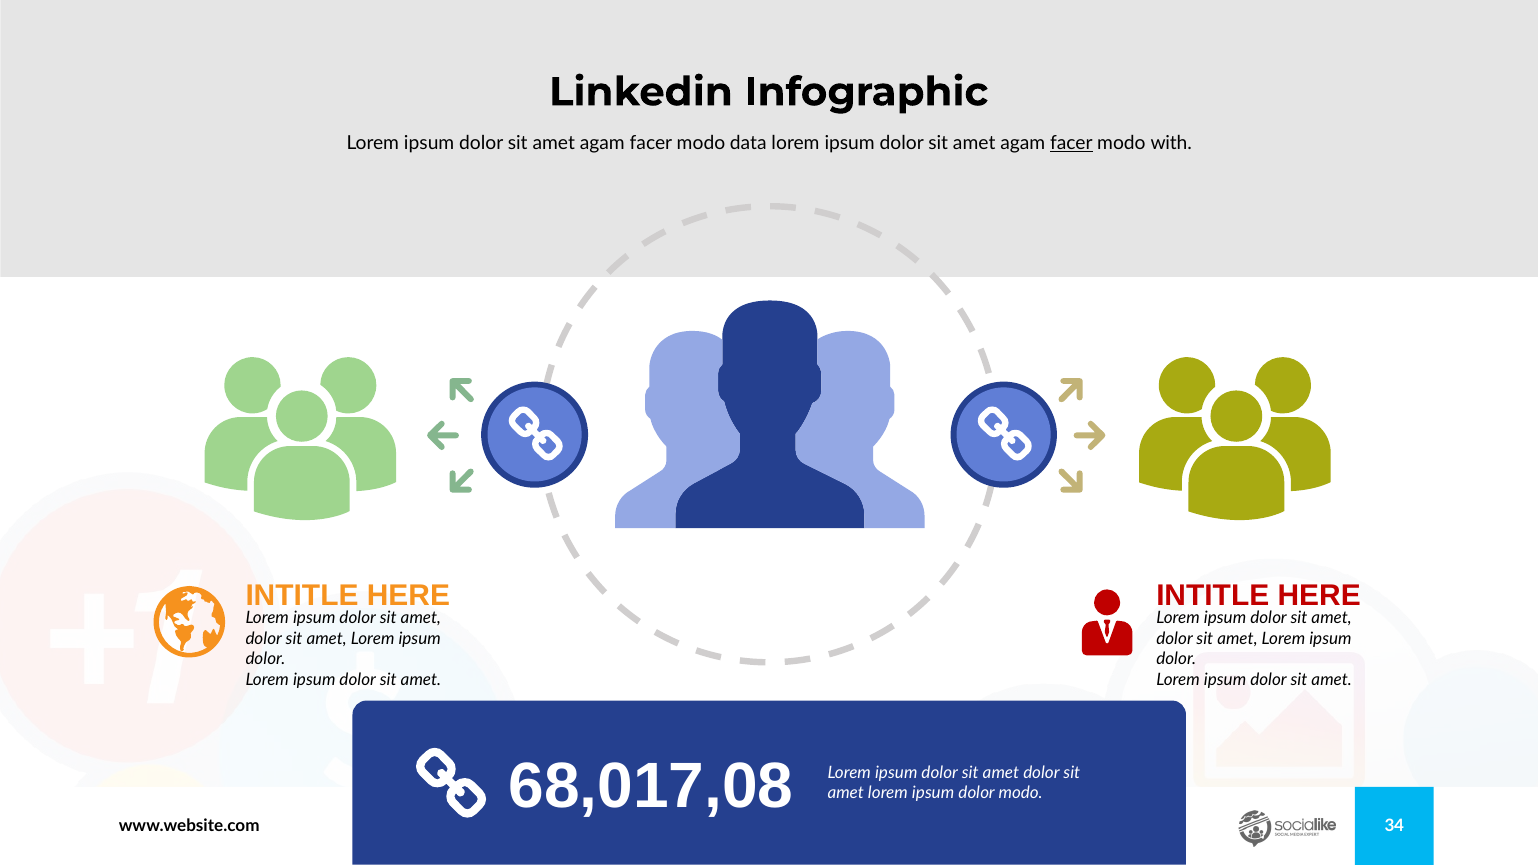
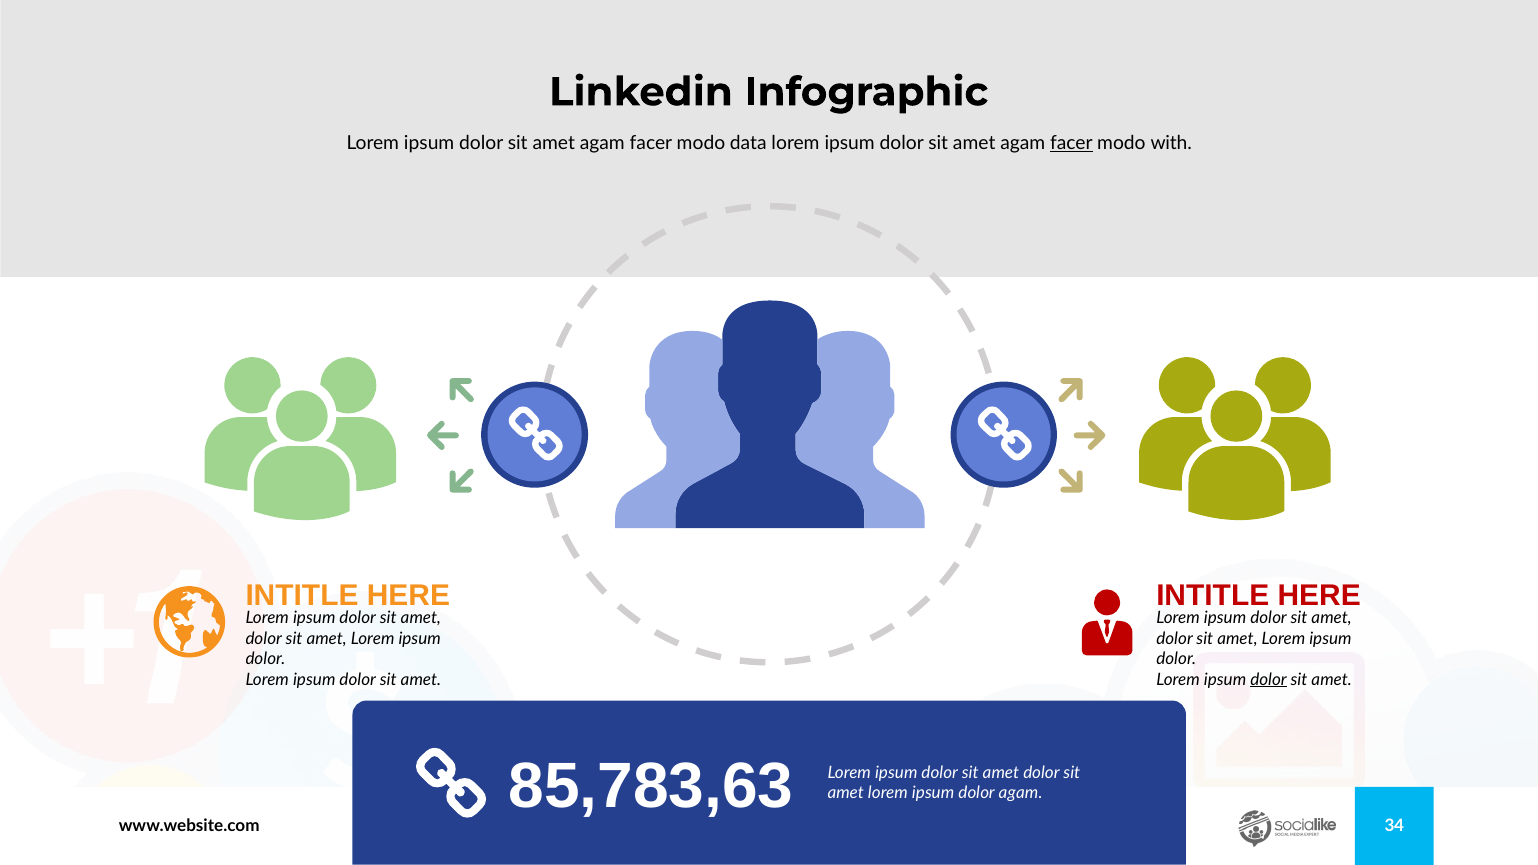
dolor underline: none -> present (1269, 680)
68,017,08: 68,017,08 -> 85,783,63 (651, 787)
dolor modo: modo -> agam (1021, 793)
